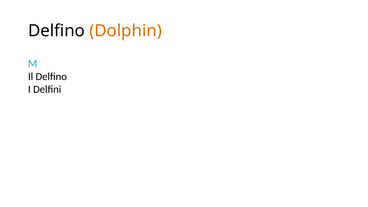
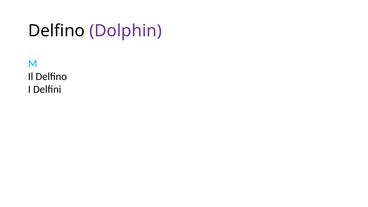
Dolphin colour: orange -> purple (126, 31)
